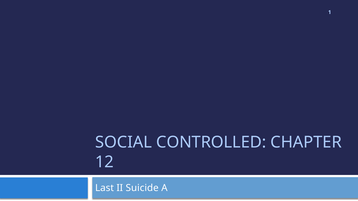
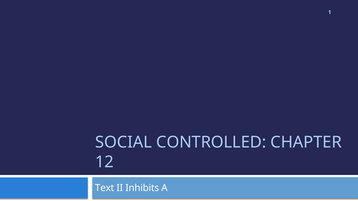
Last: Last -> Text (105, 188)
Suicide: Suicide -> Inhibits (142, 188)
